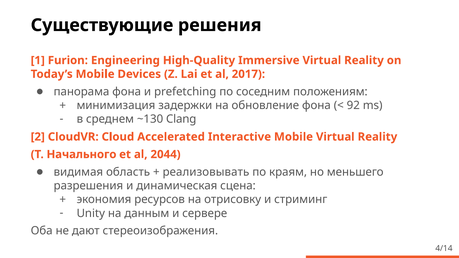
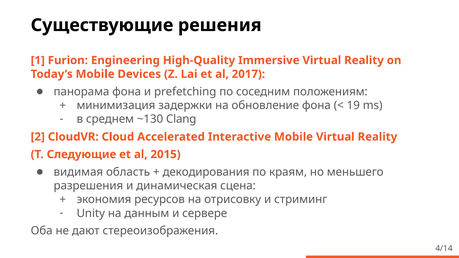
92: 92 -> 19 (353, 106)
Начального: Начального -> Следующие (81, 154)
2044: 2044 -> 2015 (166, 154)
реализовывать: реализовывать -> декодирования (206, 172)
